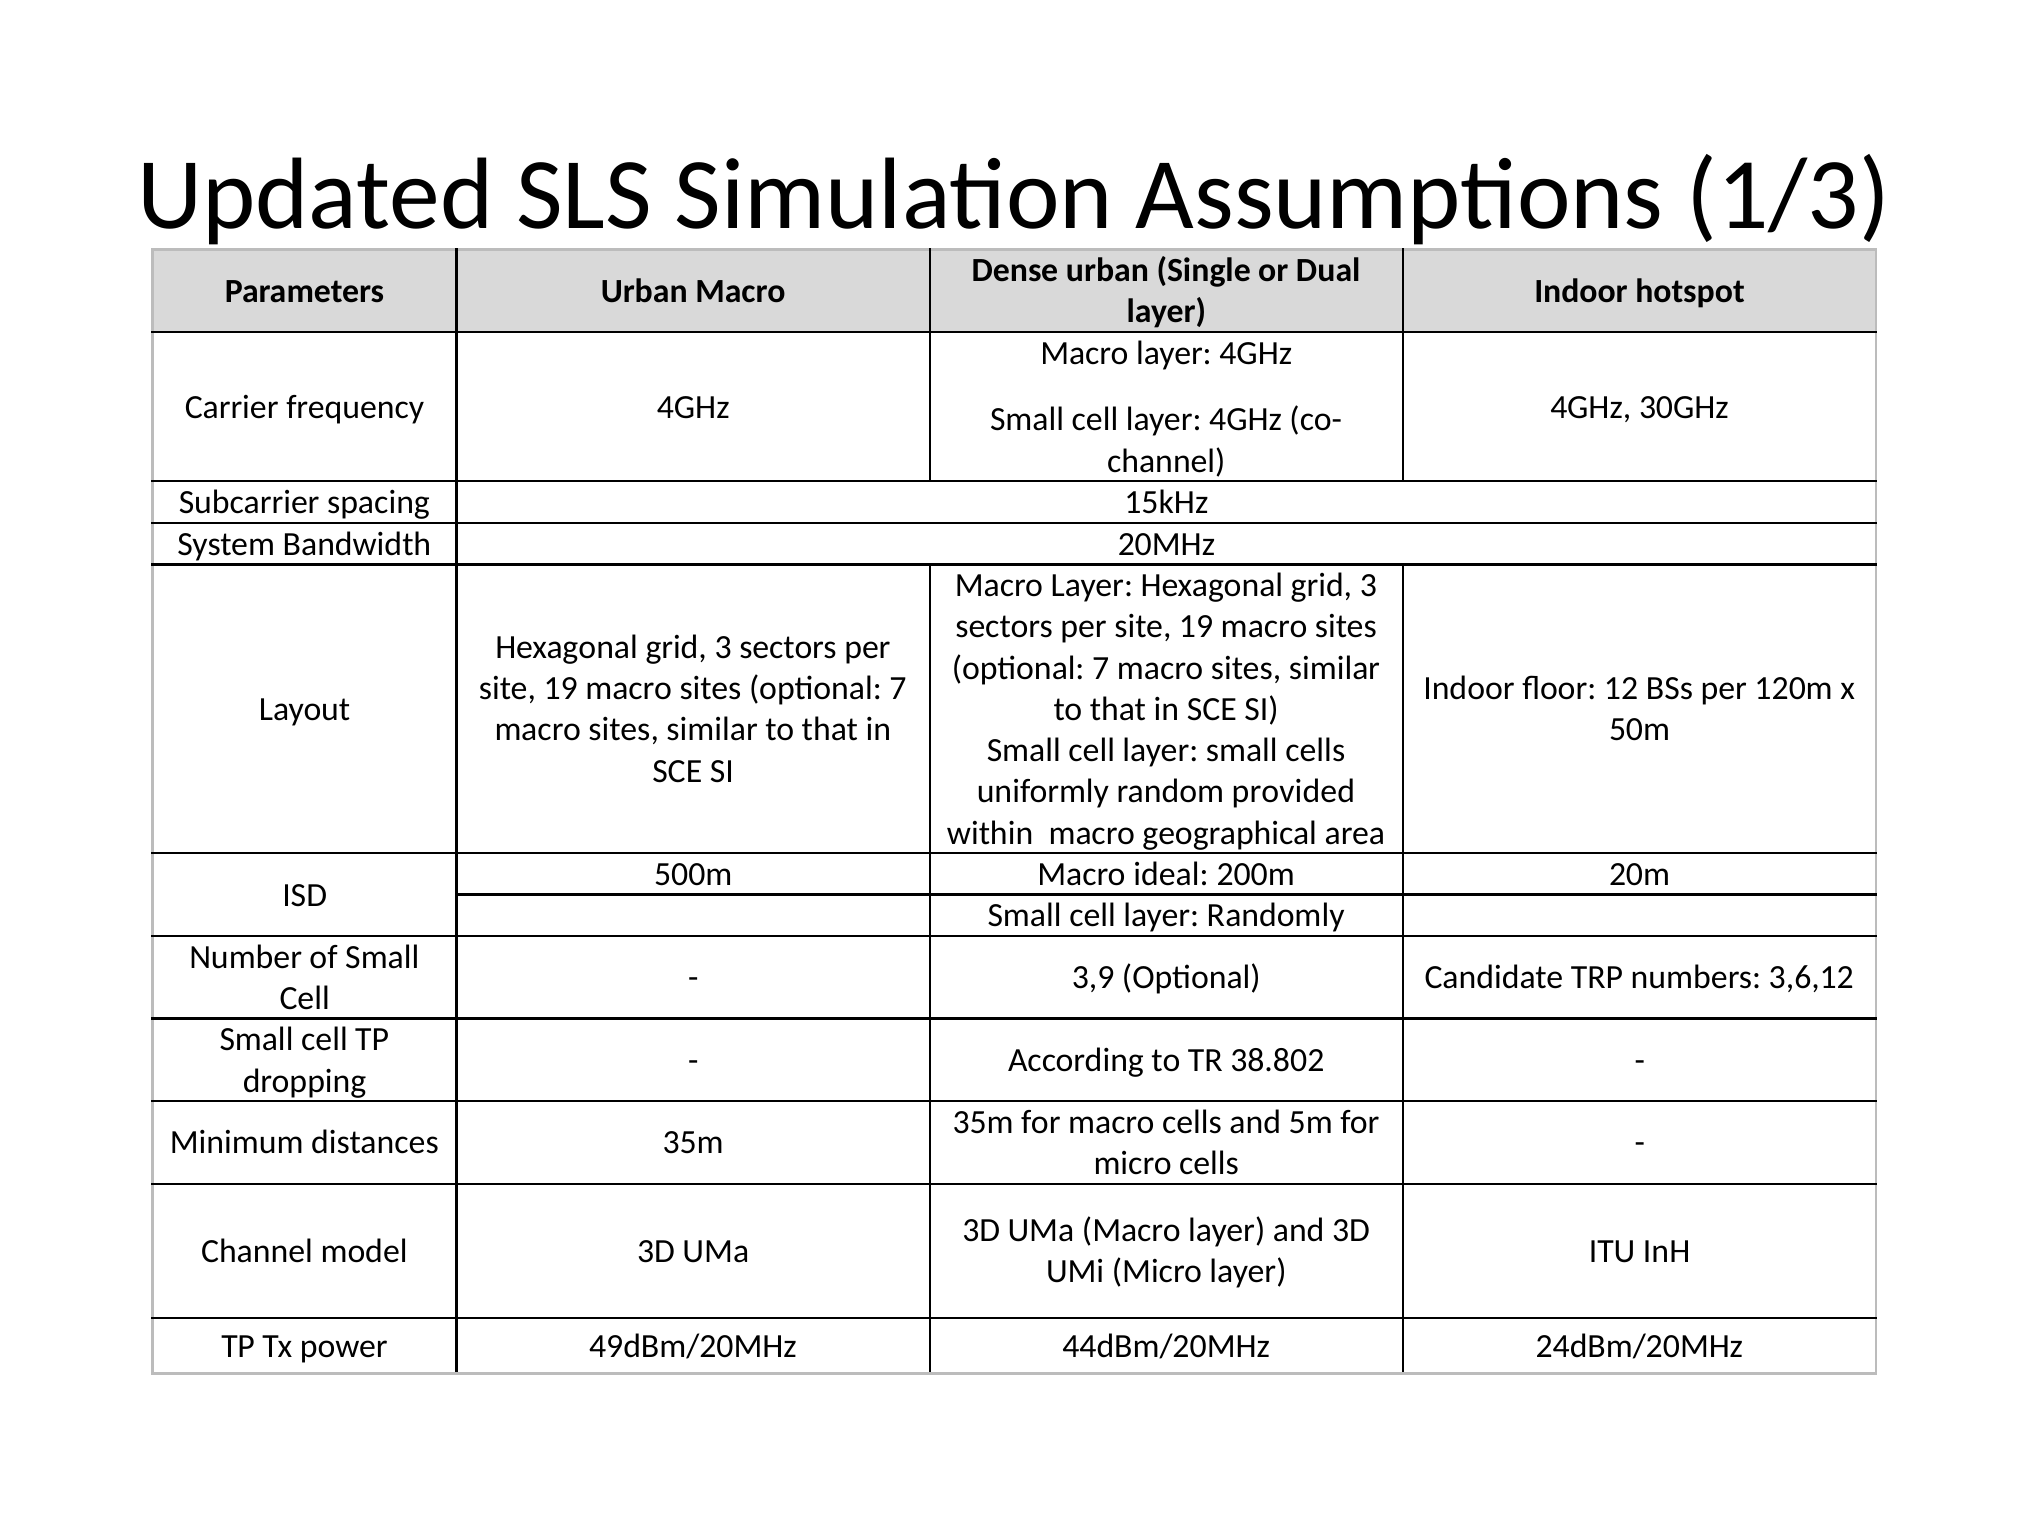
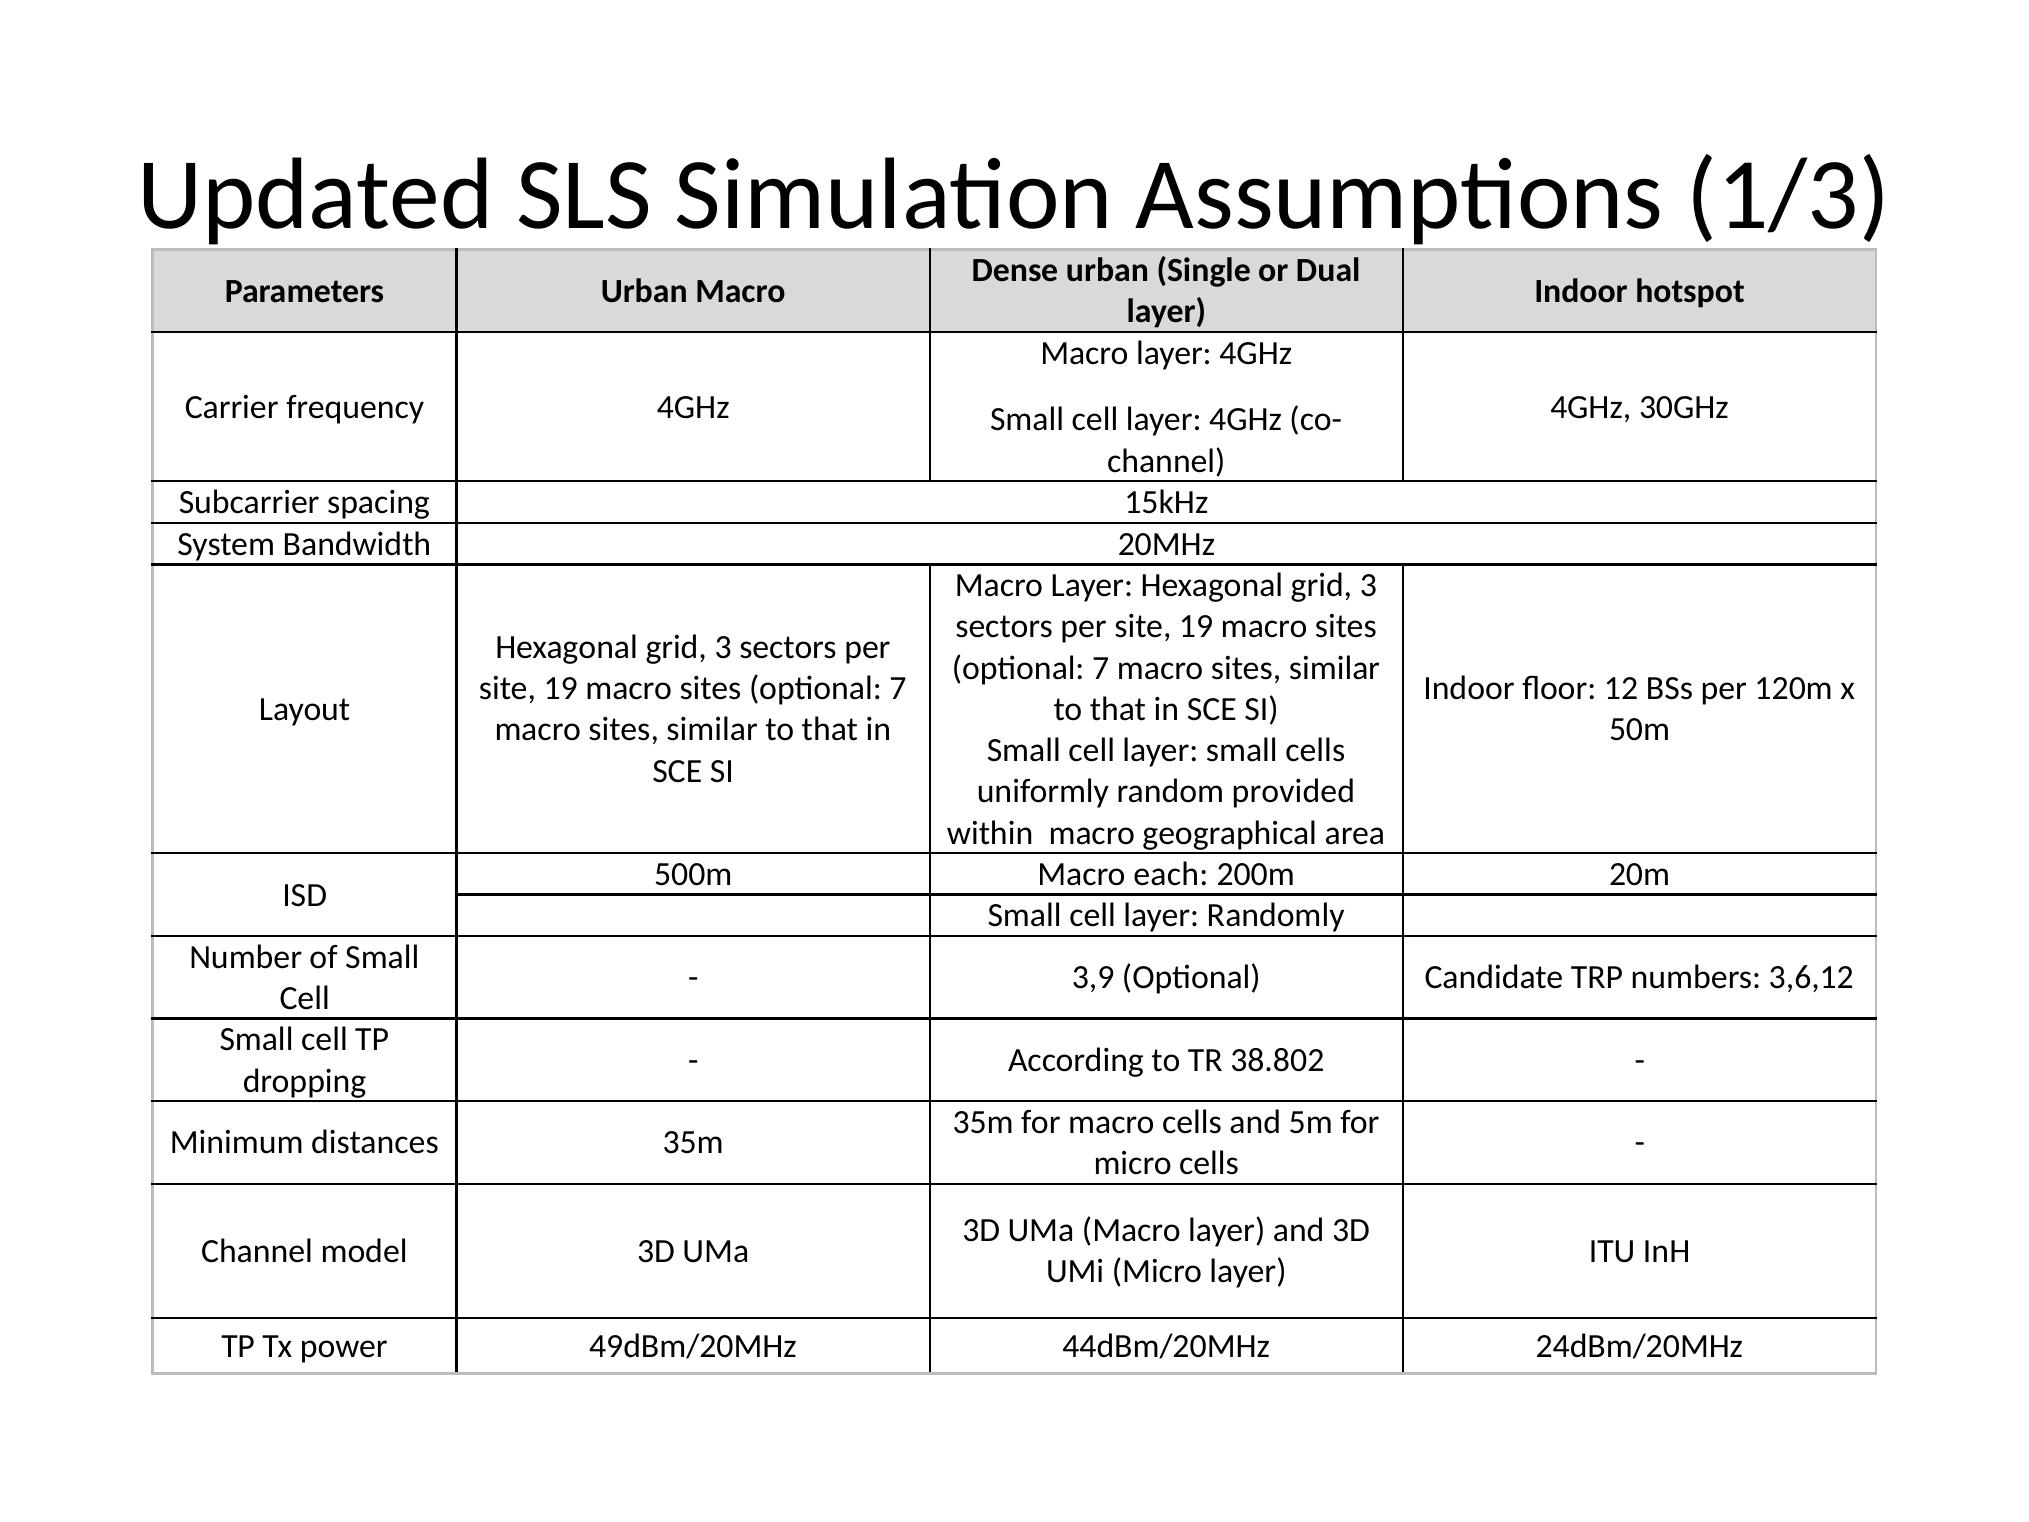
ideal: ideal -> each (1171, 874)
